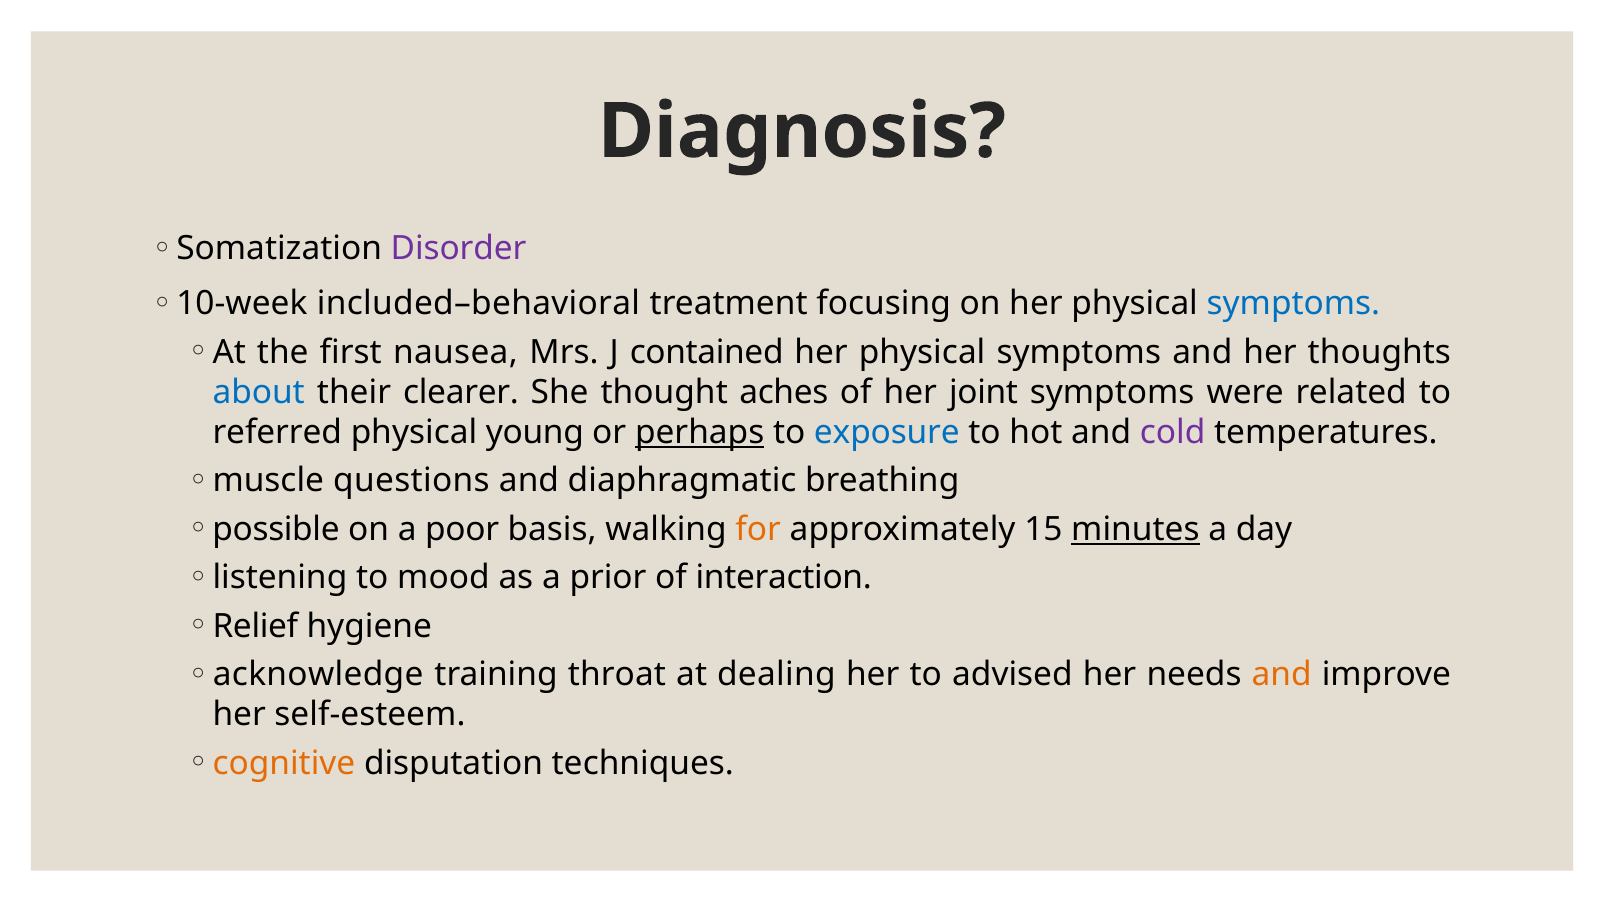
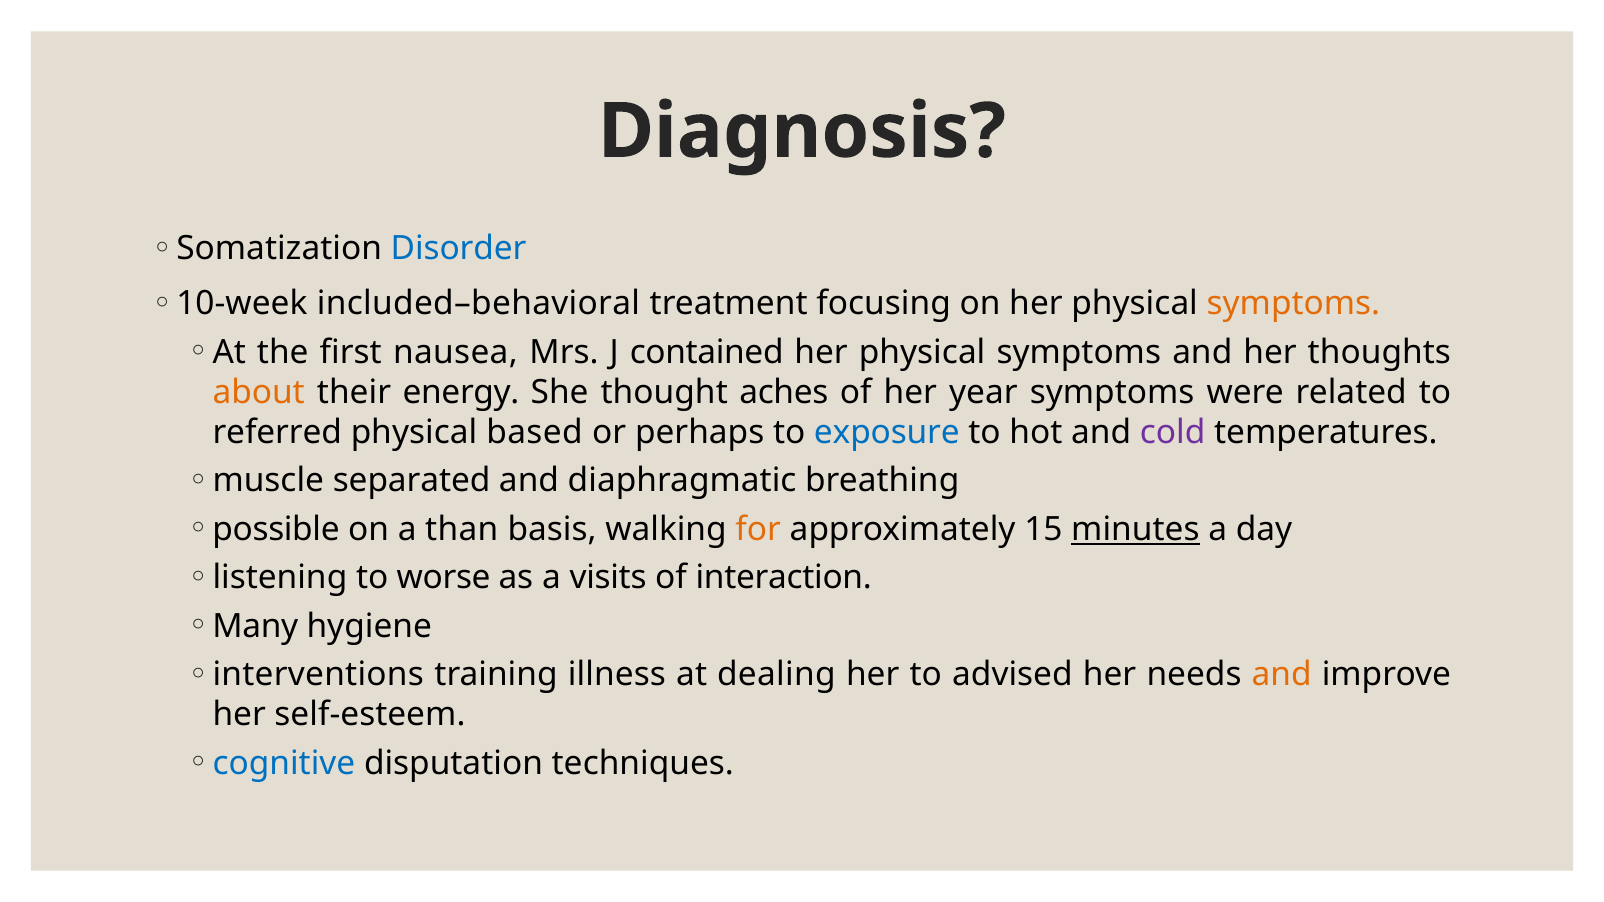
Disorder colour: purple -> blue (459, 249)
symptoms colour: blue -> orange (1293, 304)
about colour: blue -> orange (259, 392)
clearer: clearer -> energy (461, 392)
joint: joint -> year (983, 392)
young: young -> based (535, 433)
perhaps underline: present -> none (700, 433)
questions: questions -> separated (412, 481)
poor: poor -> than (462, 529)
mood: mood -> worse (444, 578)
prior: prior -> visits (608, 578)
Relief: Relief -> Many (255, 626)
acknowledge: acknowledge -> interventions (318, 675)
throat: throat -> illness (617, 675)
cognitive colour: orange -> blue (284, 763)
